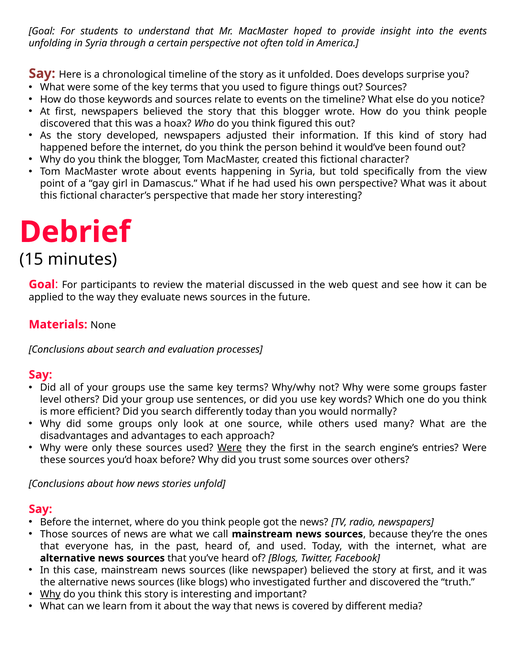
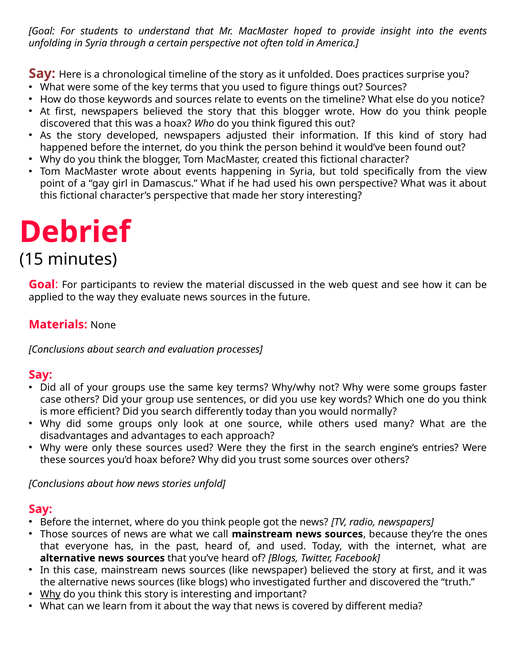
develops: develops -> practices (383, 75)
level: level -> case (51, 400)
Were underline: present -> none (230, 448)
